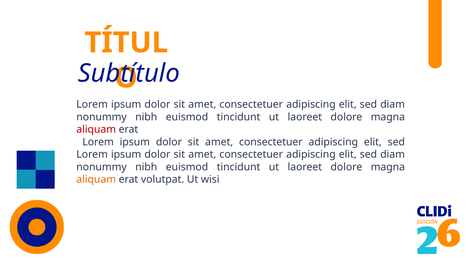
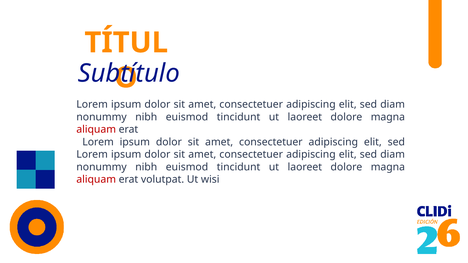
aliquam colour: orange -> red (96, 180)
